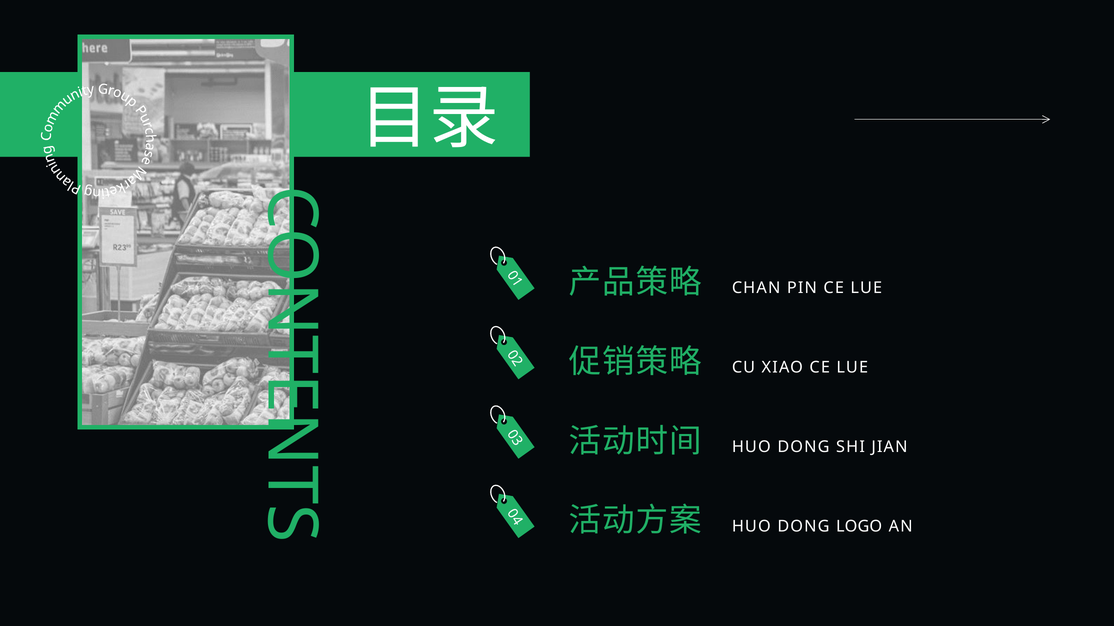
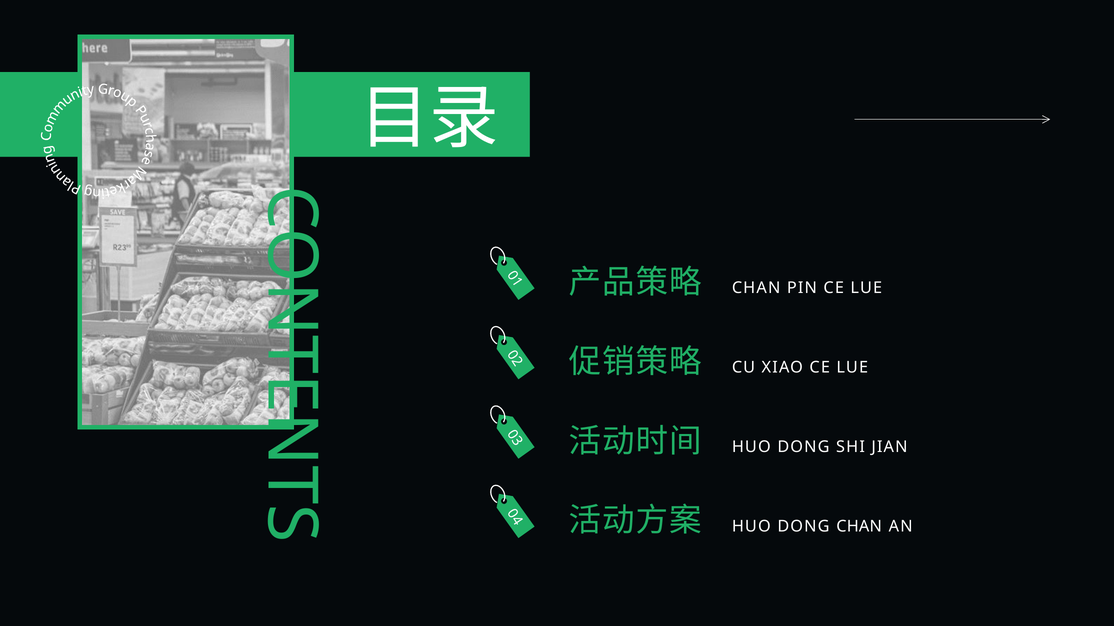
DONG LOGO: LOGO -> CHAN (859, 527)
